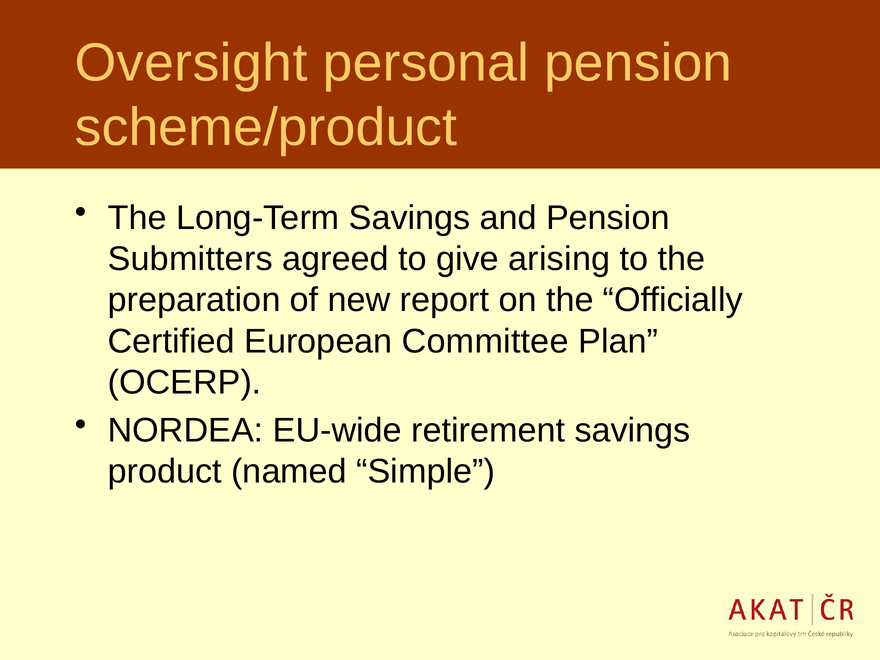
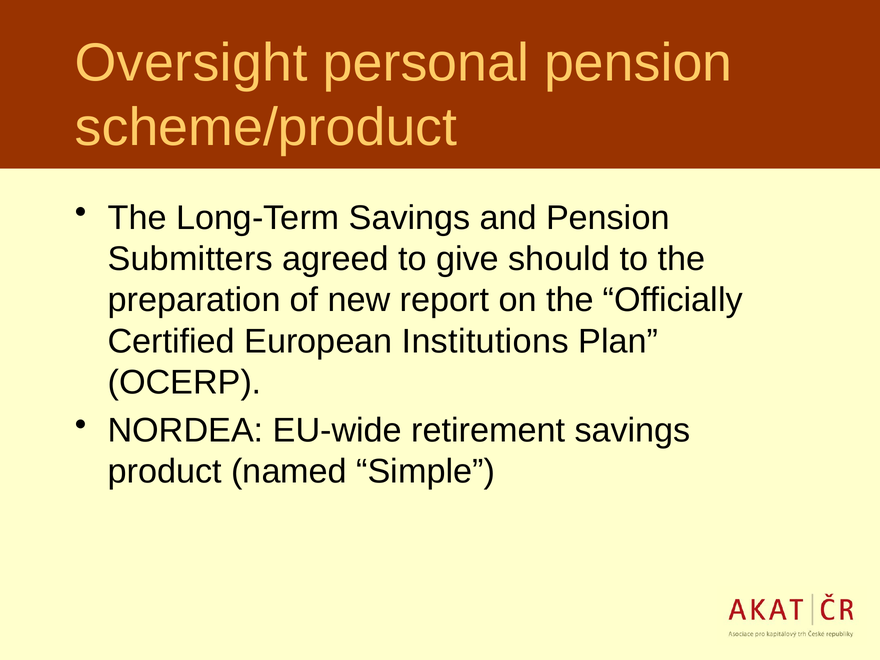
arising: arising -> should (559, 259)
Committee: Committee -> Institutions (485, 341)
